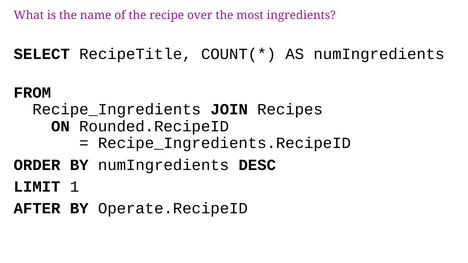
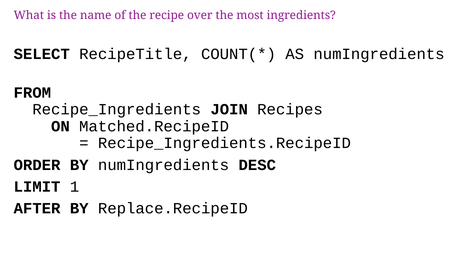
Rounded.RecipeID: Rounded.RecipeID -> Matched.RecipeID (154, 126)
Operate.RecipeID: Operate.RecipeID -> Replace.RecipeID (173, 209)
